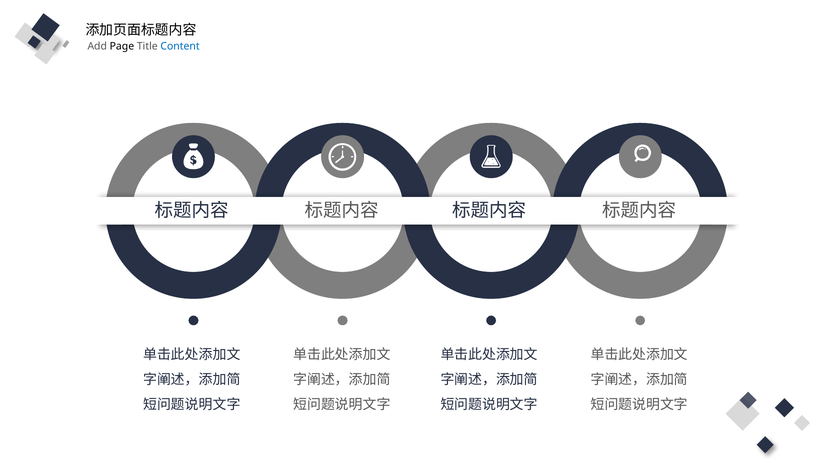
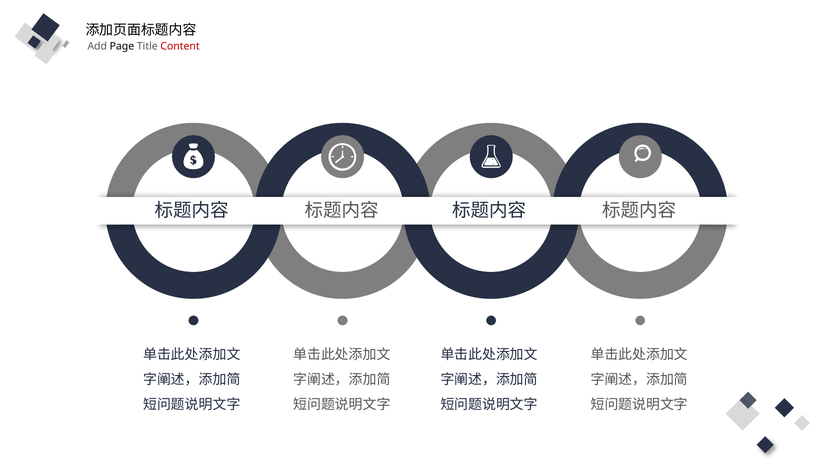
Content colour: blue -> red (180, 46)
